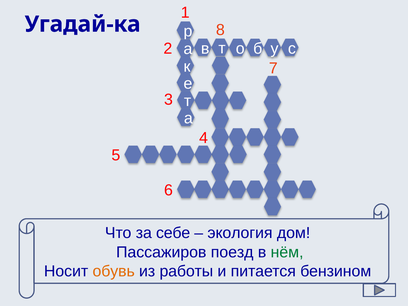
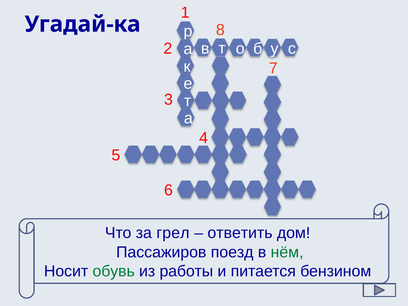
себе: себе -> грел (173, 233)
экология: экология -> ответить (240, 233)
обувь colour: orange -> green (114, 271)
